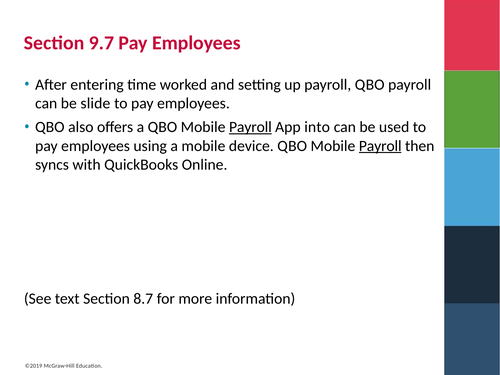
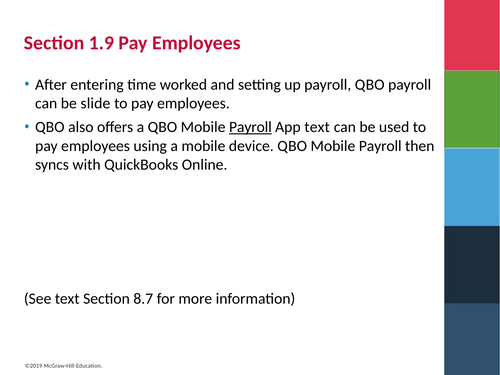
9.7: 9.7 -> 1.9 (101, 43)
App into: into -> text (317, 127)
Payroll underline: present -> none (380, 146)
